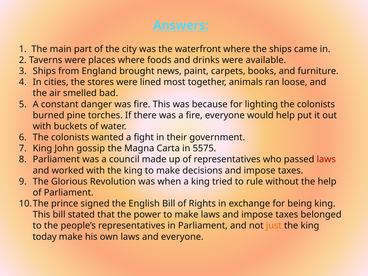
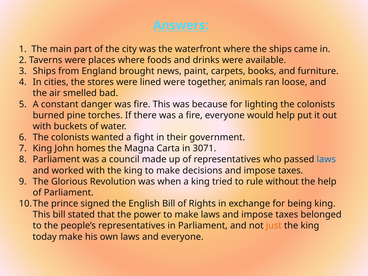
lined most: most -> were (174, 82)
gossip: gossip -> homes (91, 148)
5575: 5575 -> 3071 (204, 148)
laws colour: red -> blue (326, 159)
